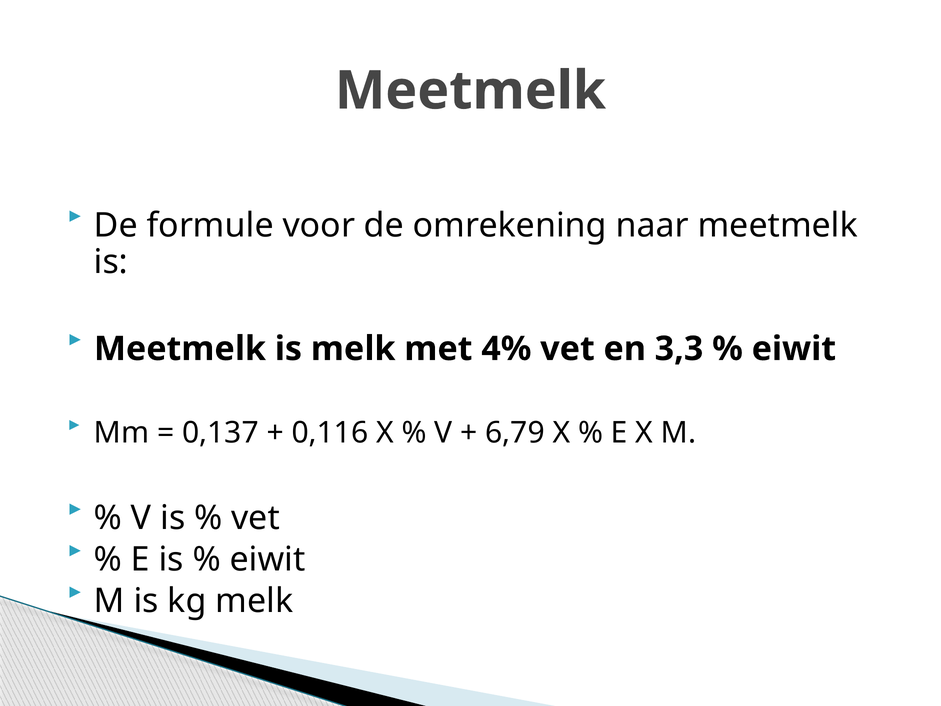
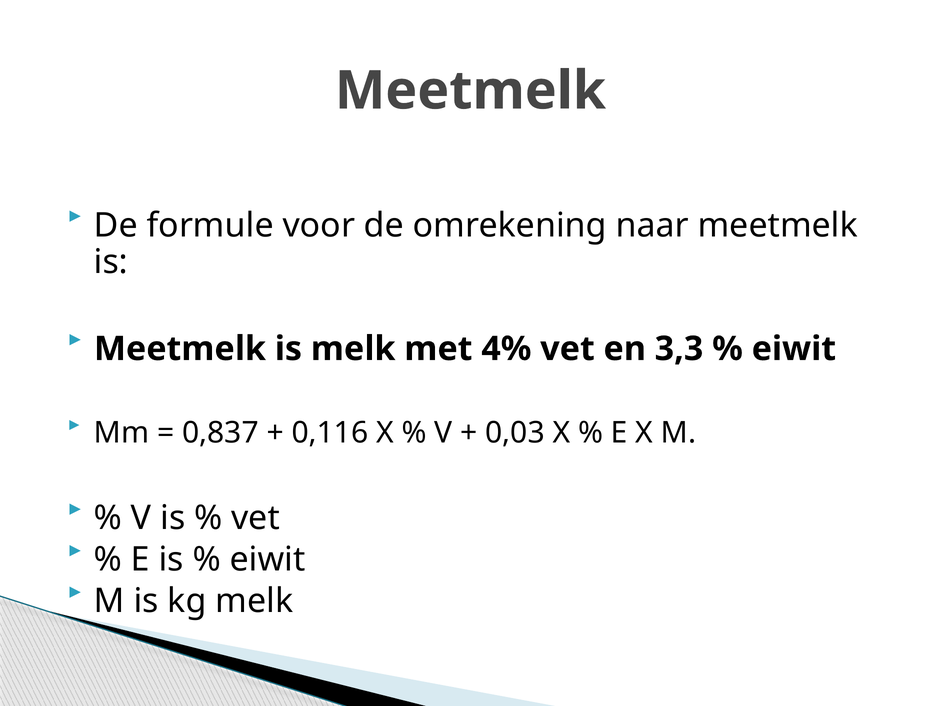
0,137: 0,137 -> 0,837 (220, 433)
6,79: 6,79 -> 0,03 (515, 433)
